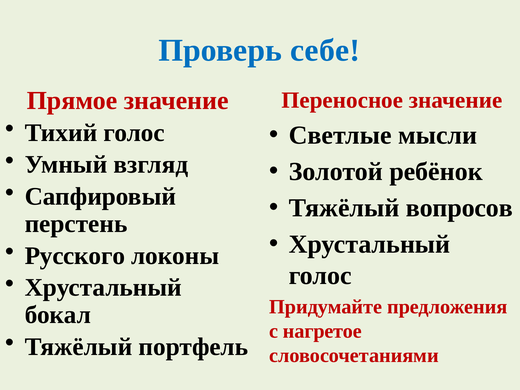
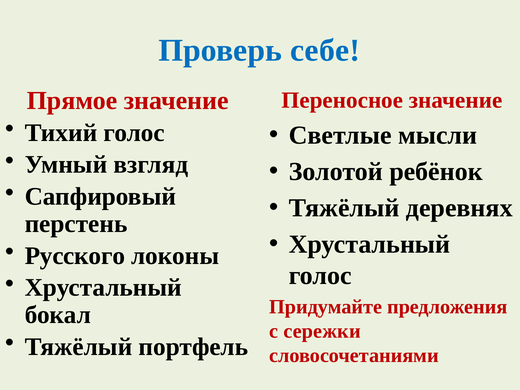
вопросов: вопросов -> деревнях (459, 208)
нагретое: нагретое -> сережки (322, 331)
